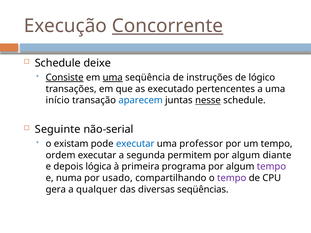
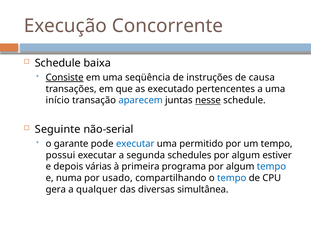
Concorrente underline: present -> none (168, 26)
deixe: deixe -> baixa (97, 63)
uma underline: present -> none (113, 78)
lógico: lógico -> causa (262, 78)
existam: existam -> garante (71, 144)
professor: professor -> permitido (201, 144)
ordem: ordem -> possui (60, 155)
permitem: permitem -> schedules (189, 155)
diante: diante -> estiver (277, 155)
lógica: lógica -> várias (99, 167)
tempo colour: purple -> blue (271, 167)
tempo colour: purple -> blue (232, 178)
seqüências: seqüências -> simultânea (203, 190)
